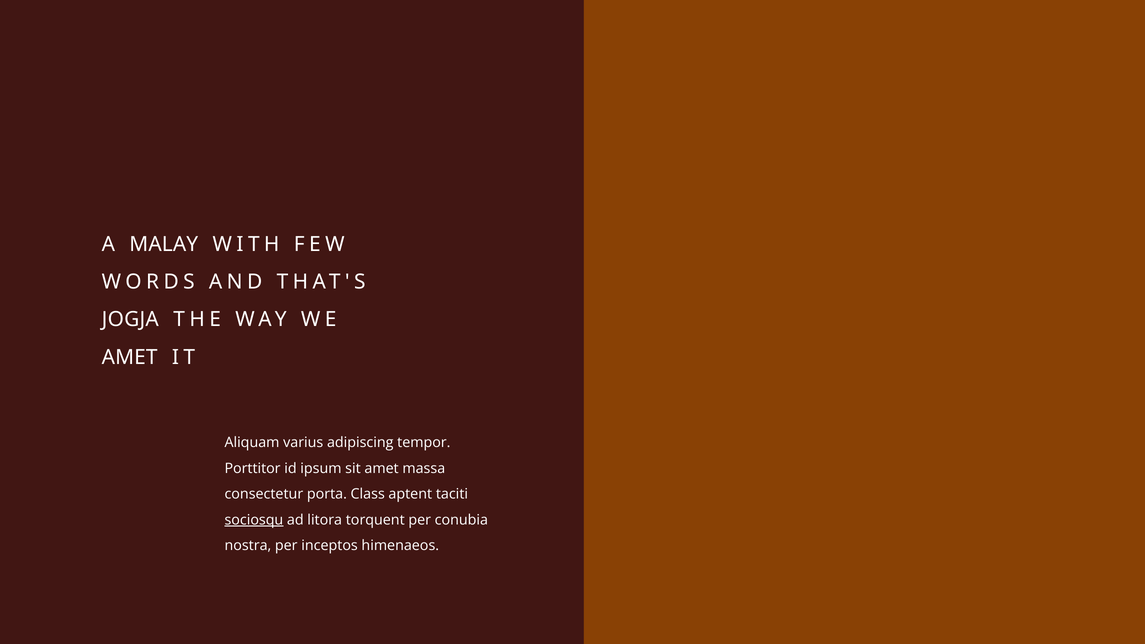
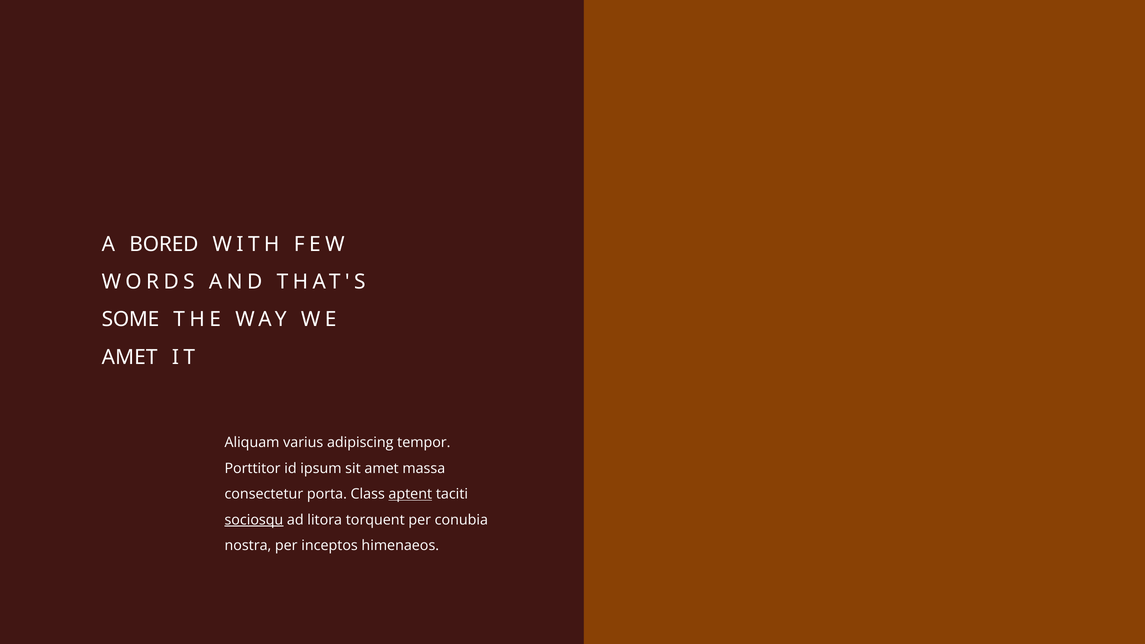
MALAY: MALAY -> BORED (164, 244)
JOGJA: JOGJA -> SOME (130, 320)
aptent underline: none -> present (410, 494)
